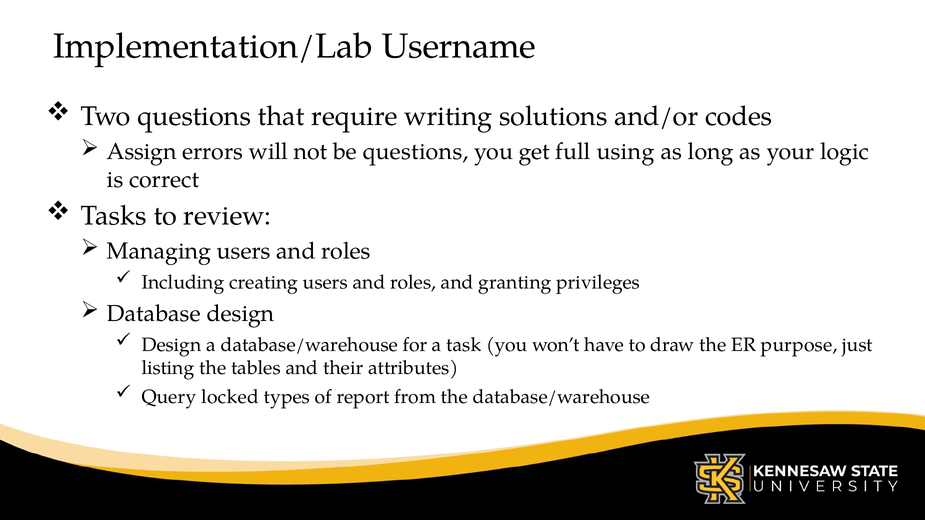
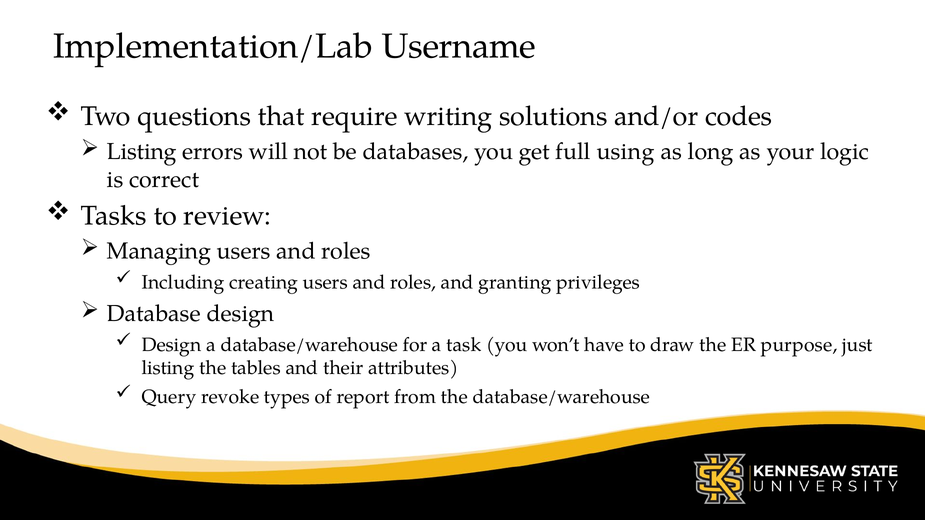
Assign: Assign -> Listing (142, 152)
be questions: questions -> databases (416, 152)
locked: locked -> revoke (230, 397)
